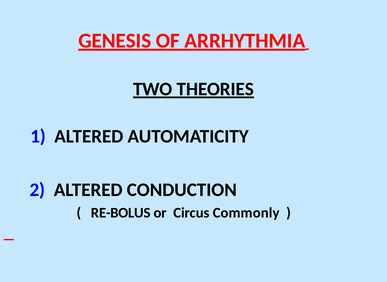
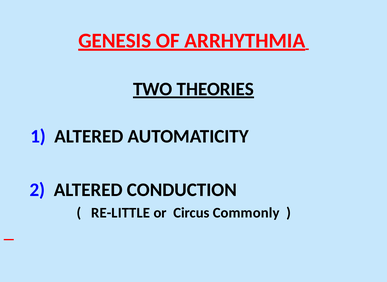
RE-BOLUS: RE-BOLUS -> RE-LITTLE (121, 212)
